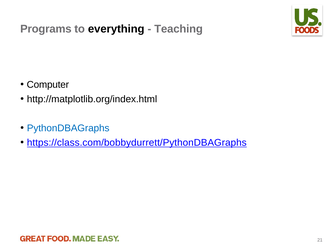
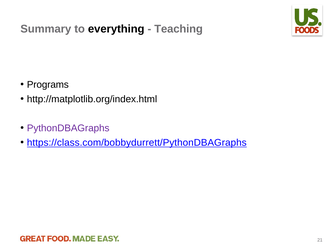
Programs: Programs -> Summary (46, 29)
Computer: Computer -> Programs (48, 85)
PythonDBAGraphs colour: blue -> purple (68, 128)
